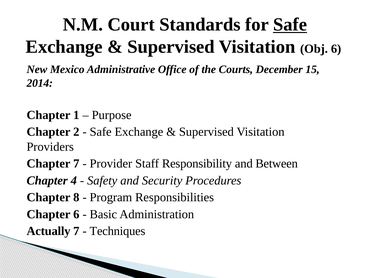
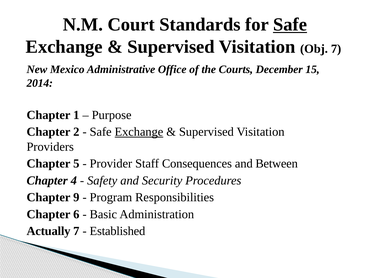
Obj 6: 6 -> 7 (336, 49)
Exchange underline: none -> present (139, 132)
Chapter 7: 7 -> 5 (76, 163)
Responsibility: Responsibility -> Consequences (197, 163)
8: 8 -> 9 (76, 197)
Techniques: Techniques -> Established (117, 231)
